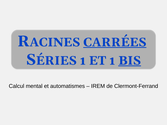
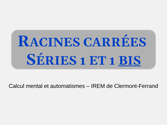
CARRÉES underline: present -> none (115, 42)
